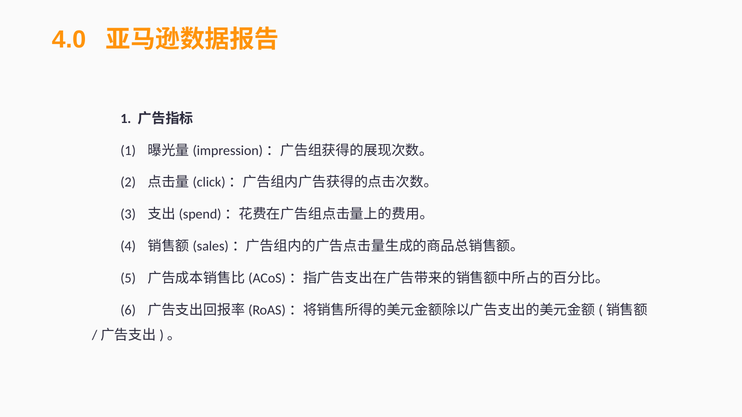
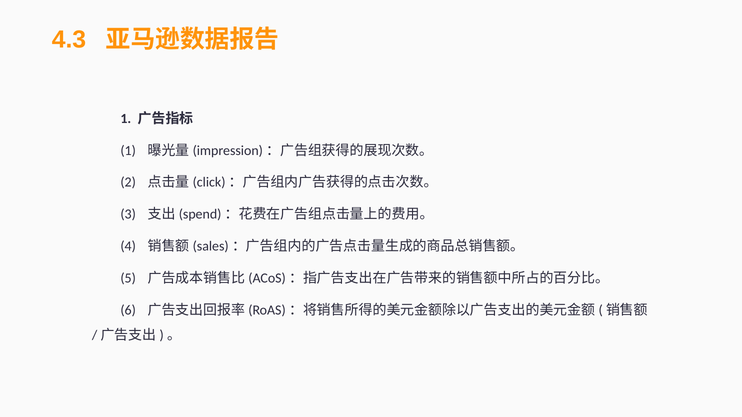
4.0: 4.0 -> 4.3 (69, 40)
